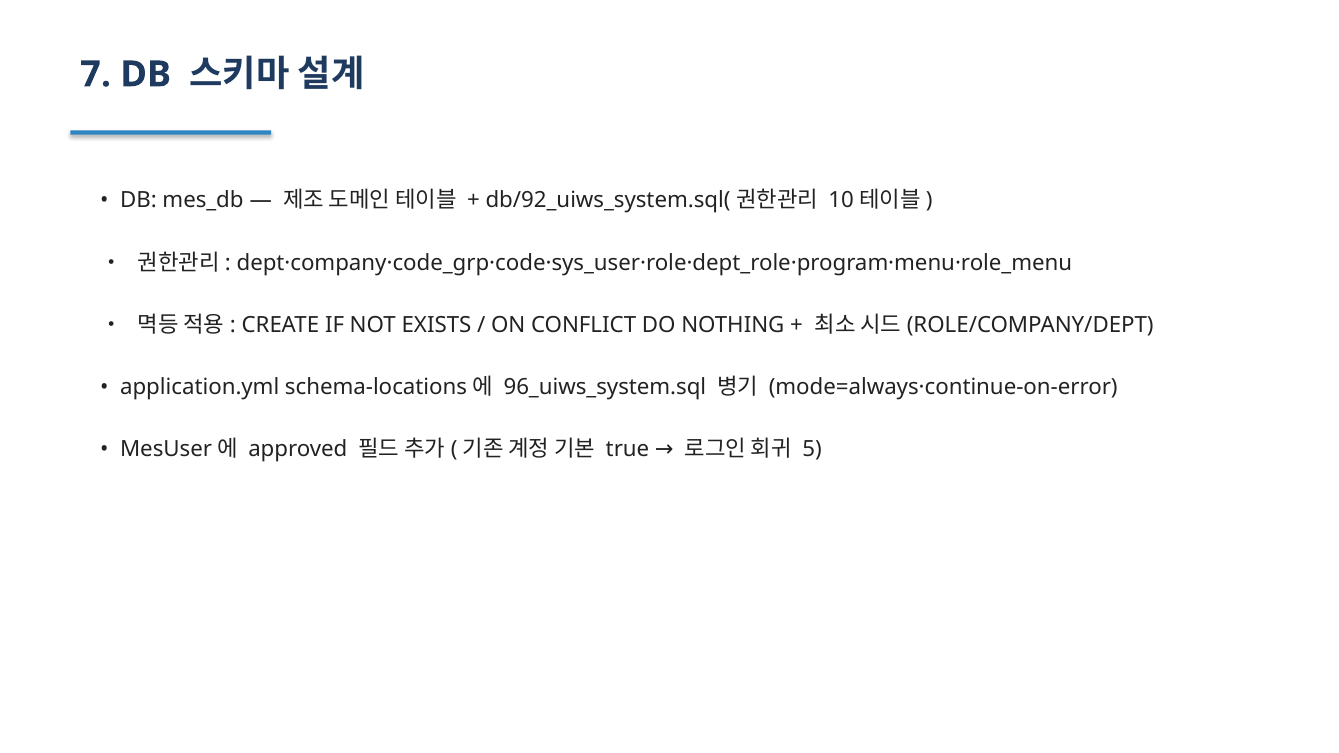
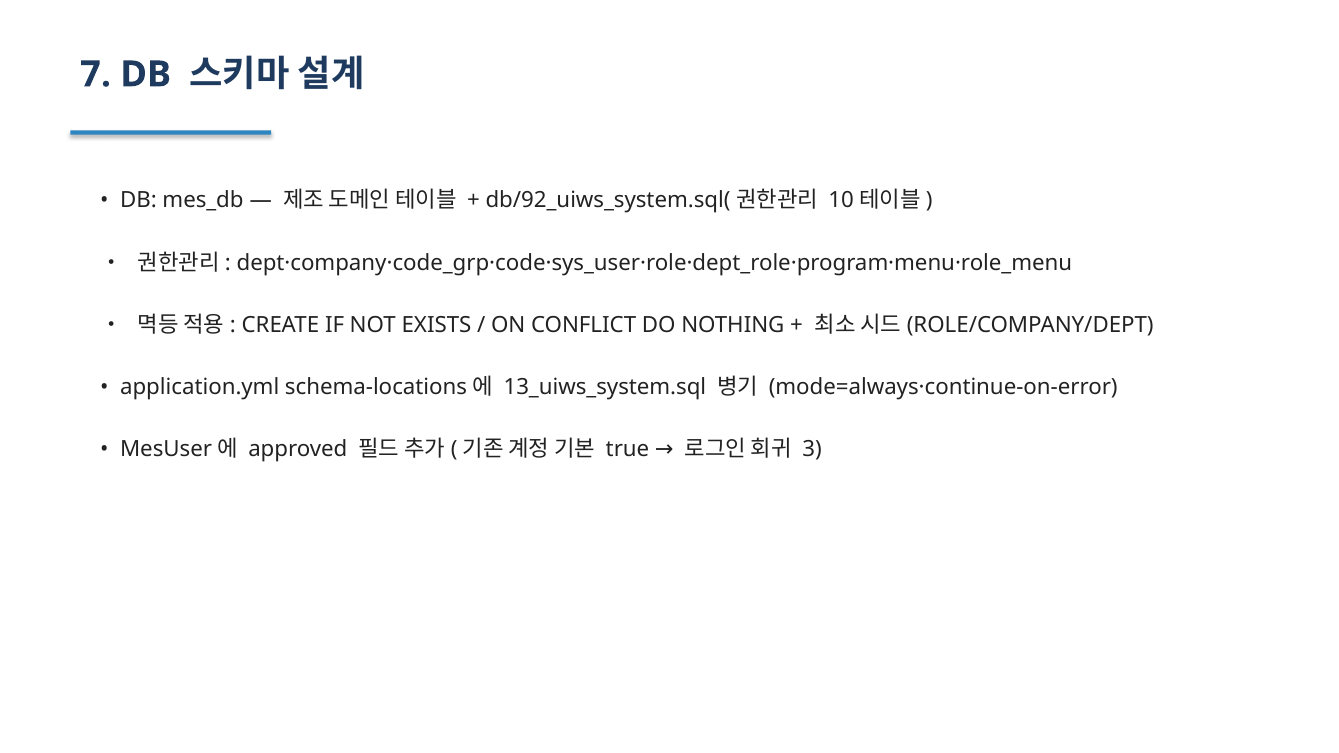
96_uiws_system.sql: 96_uiws_system.sql -> 13_uiws_system.sql (605, 387)
5: 5 -> 3 (812, 450)
